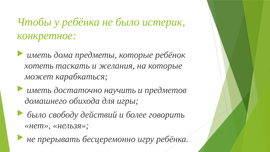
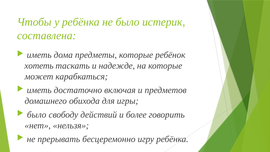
конкретное: конкретное -> составлена (47, 36)
желания: желания -> надежде (117, 66)
научить: научить -> включая (120, 90)
